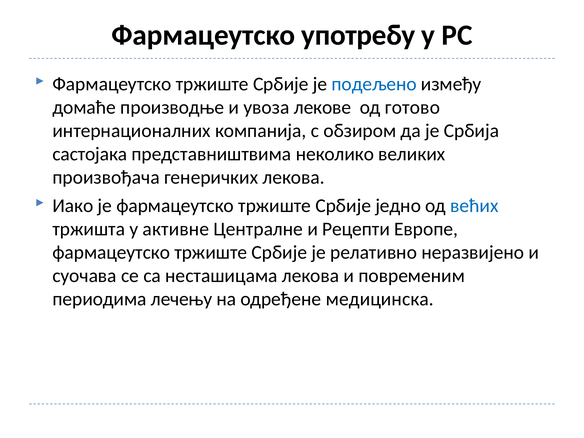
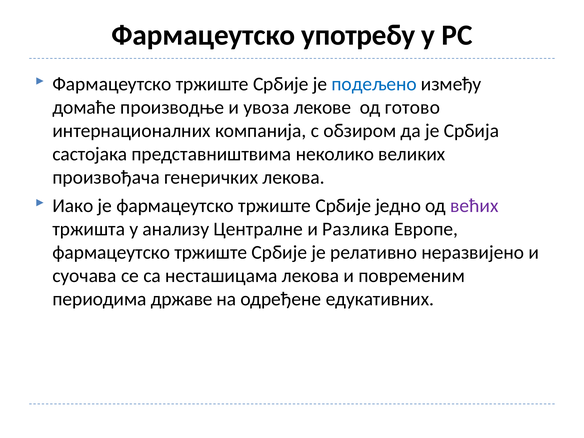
већих colour: blue -> purple (474, 206)
активне: активне -> анализу (176, 229)
Рецепти: Рецепти -> Разлика (356, 229)
лечeњу: лечeњу -> државе (182, 299)
медицинска: медицинска -> едукативних (380, 299)
